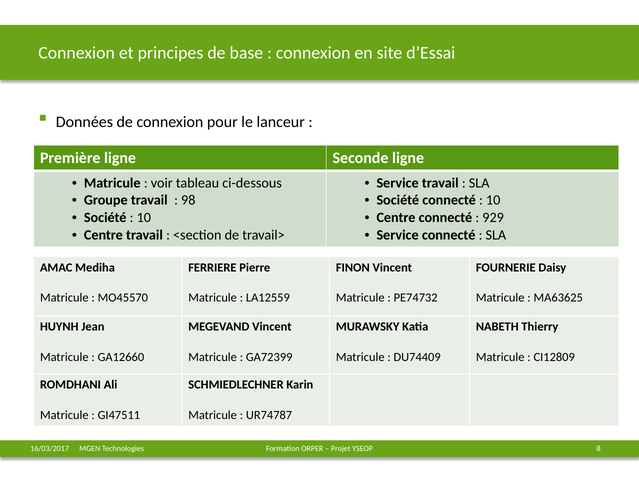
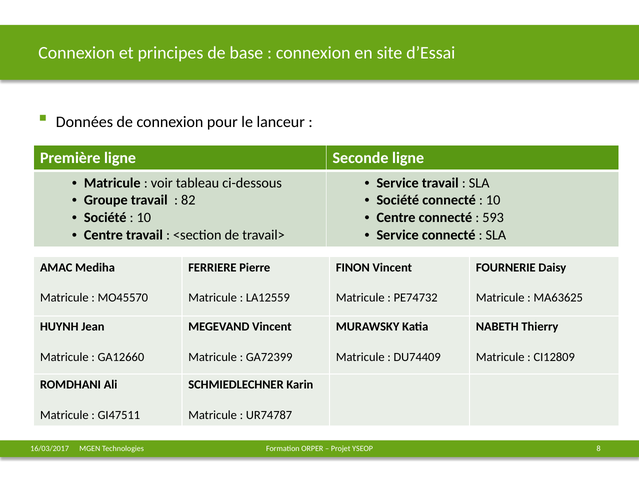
98: 98 -> 82 (188, 200)
929: 929 -> 593 (493, 218)
